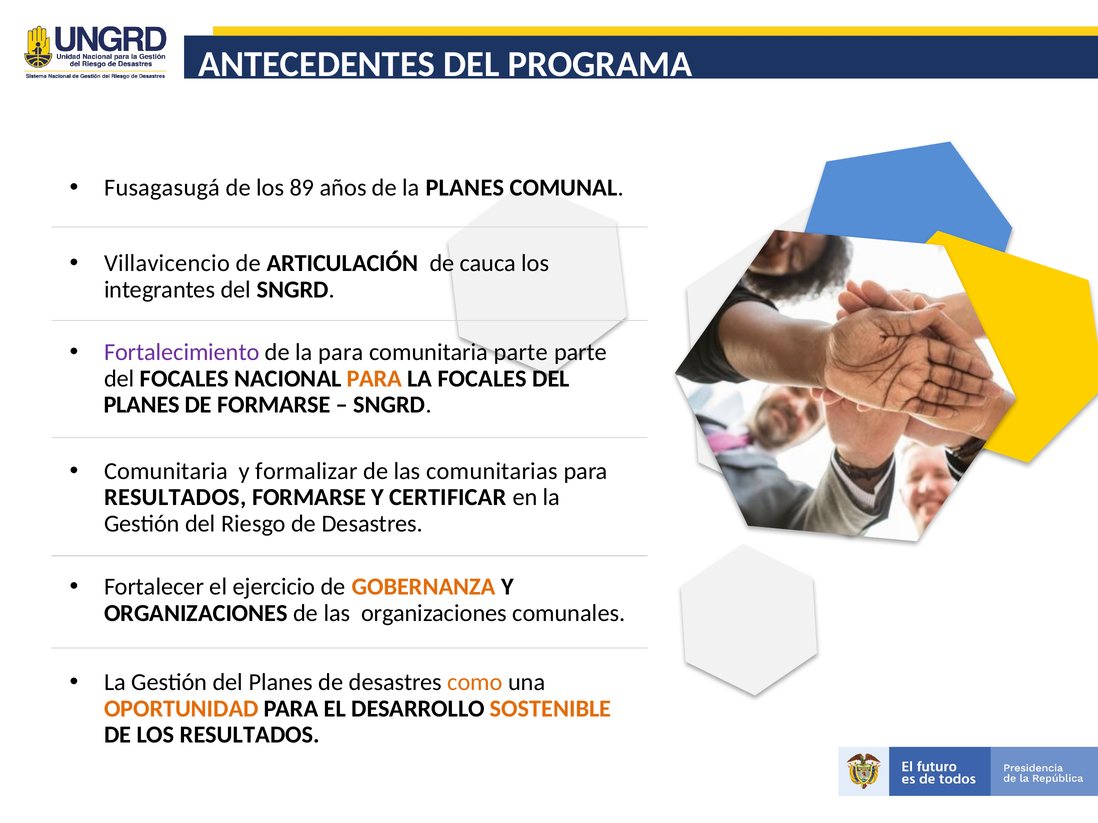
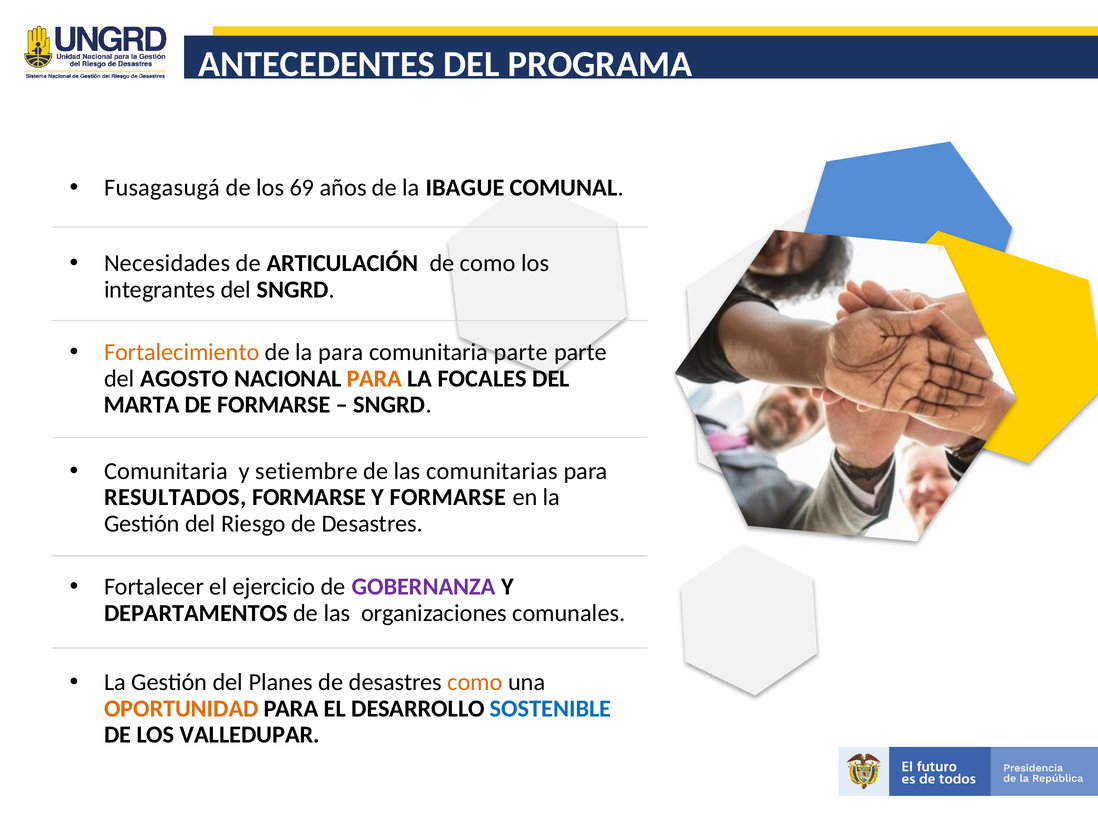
89: 89 -> 69 (302, 188)
la PLANES: PLANES -> IBAGUE (465, 188)
Villavicencio: Villavicencio -> Necesidades (167, 263)
de cauca: cauca -> como (488, 263)
Fortalecimiento colour: purple -> orange (182, 352)
del FOCALES: FOCALES -> AGOSTO (184, 379)
PLANES: PLANES -> MARTA (142, 405)
formalizar: formalizar -> setiembre (307, 471)
Y CERTIFICAR: CERTIFICAR -> FORMARSE (448, 498)
GOBERNANZA colour: orange -> purple (424, 587)
ORGANIZACIONES: ORGANIZACIONES -> DEPARTAMENTOS (196, 614)
SOSTENIBLE colour: orange -> blue (551, 709)
LOS RESULTADOS: RESULTADOS -> VALLEDUPAR (250, 735)
